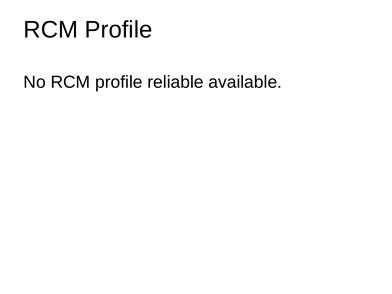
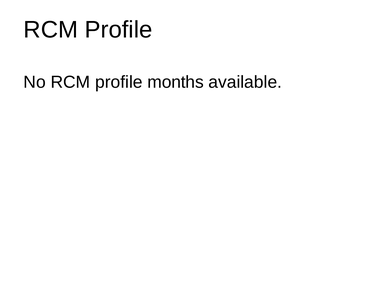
reliable: reliable -> months (176, 82)
